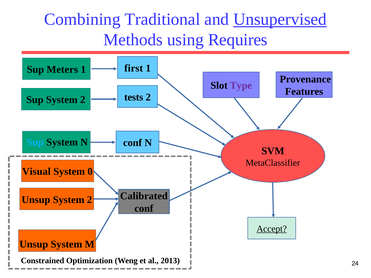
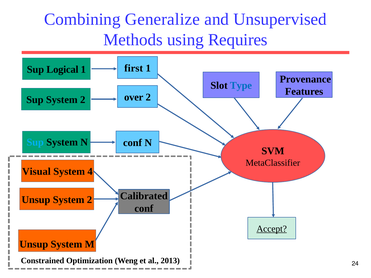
Traditional: Traditional -> Generalize (162, 19)
Unsupervised underline: present -> none (280, 19)
Meters: Meters -> Logical (62, 70)
Type colour: purple -> blue (241, 86)
tests: tests -> over (134, 97)
0: 0 -> 4 (90, 172)
